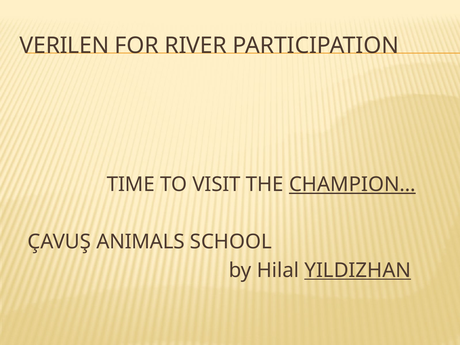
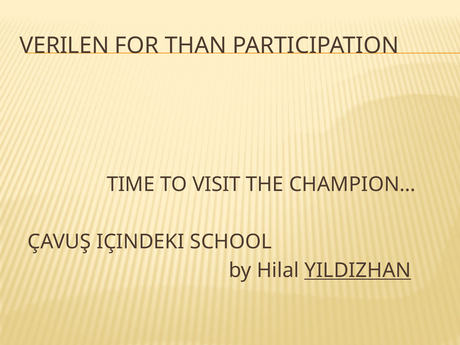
RIVER: RIVER -> THAN (196, 46)
CHAMPION… underline: present -> none (352, 185)
ANIMALS: ANIMALS -> IÇINDEKI (140, 242)
